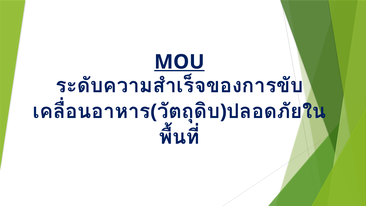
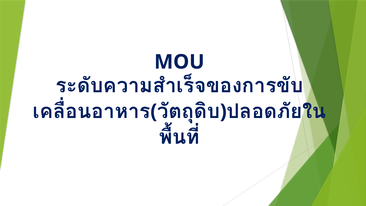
MOU underline: present -> none (179, 62)
